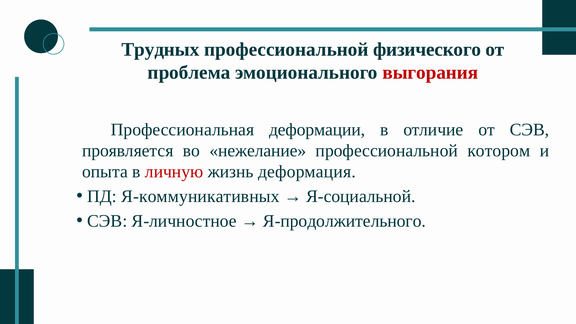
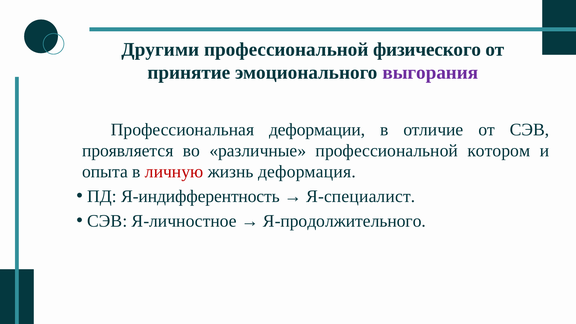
Трудных: Трудных -> Другими (160, 49)
проблема: проблема -> принятие (189, 72)
выгорания colour: red -> purple (430, 72)
нежелание: нежелание -> различные (258, 151)
Я-коммуникативных: Я-коммуникативных -> Я-индифферентность (201, 196)
Я-социальной: Я-социальной -> Я-специалист (361, 196)
